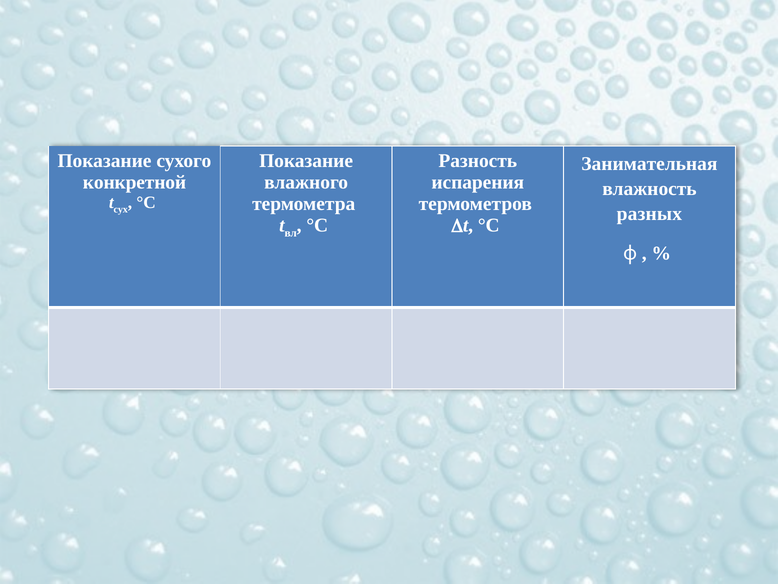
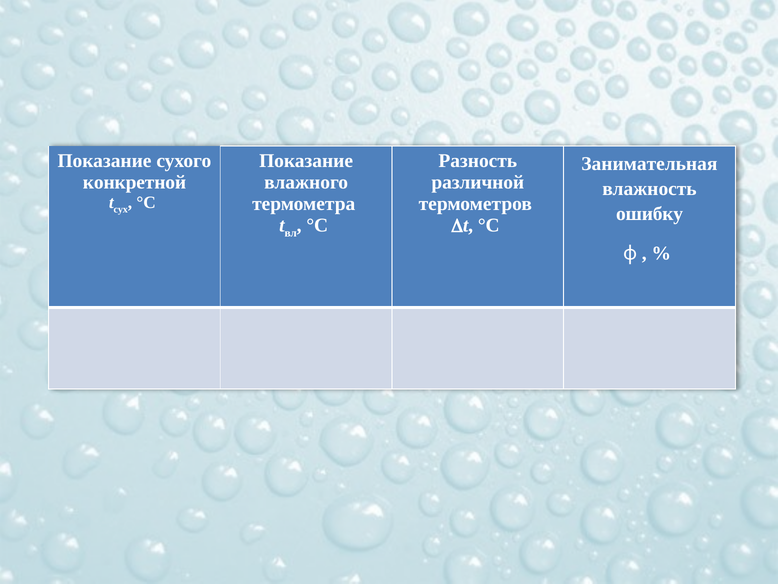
испарения: испарения -> различной (478, 182)
разных: разных -> ошибку (650, 213)
